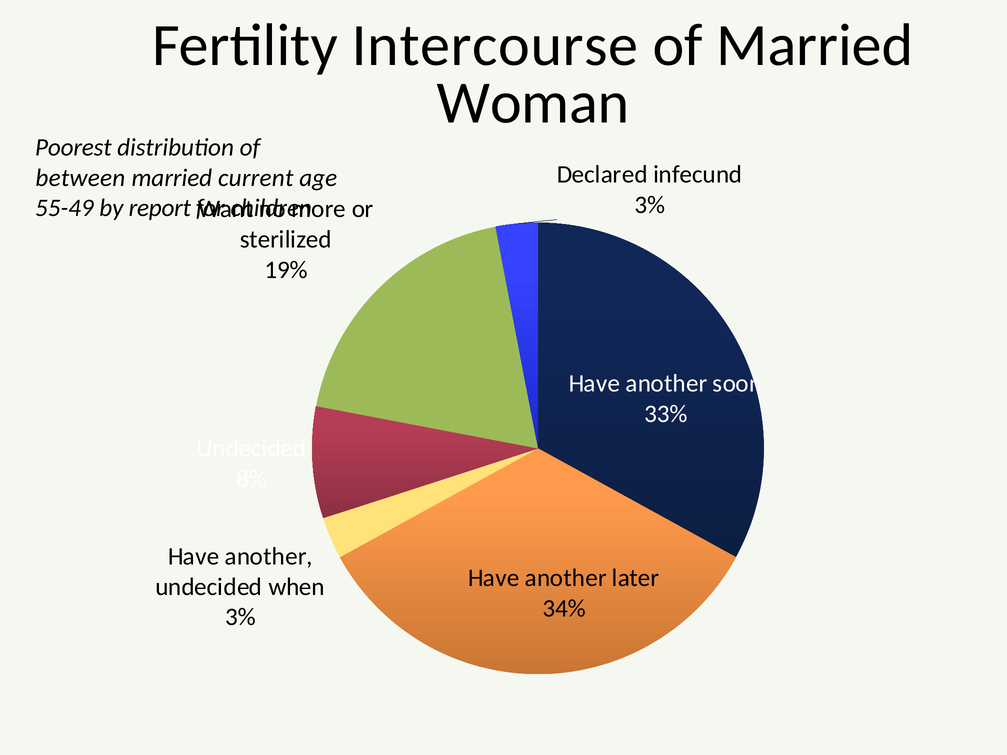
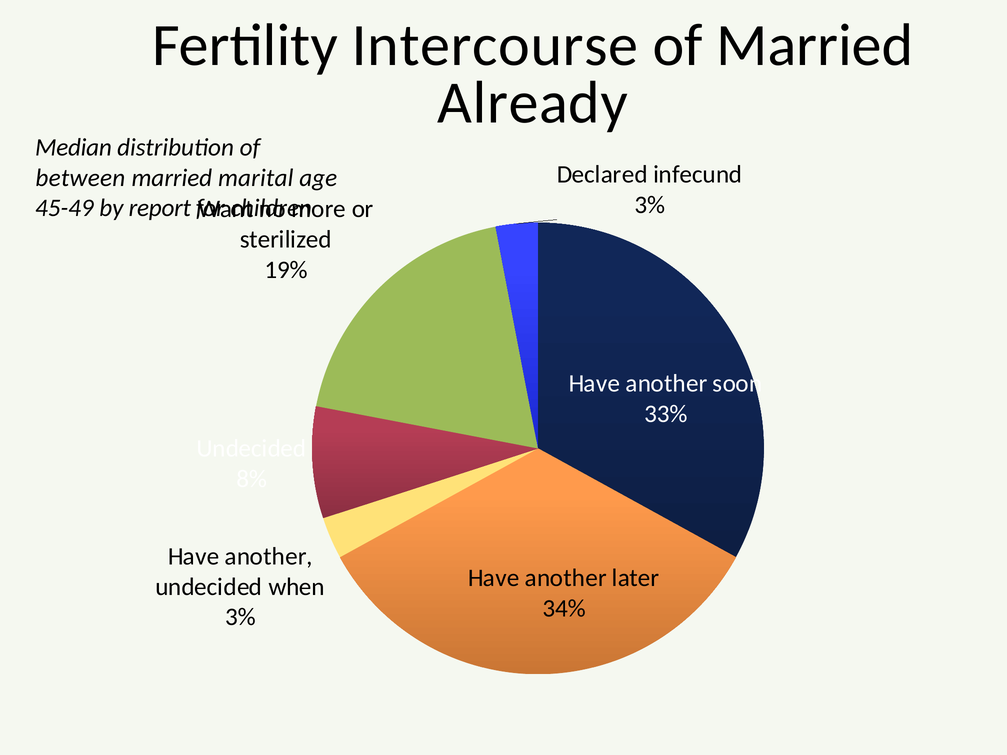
Woman: Woman -> Already (533, 103)
Poorest: Poorest -> Median (73, 148)
current: current -> marital (256, 178)
55-49: 55-49 -> 45-49 (64, 208)
